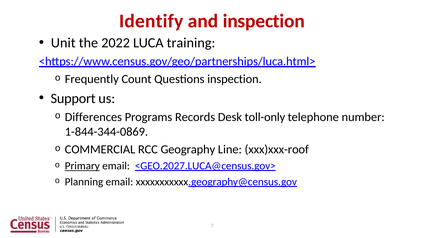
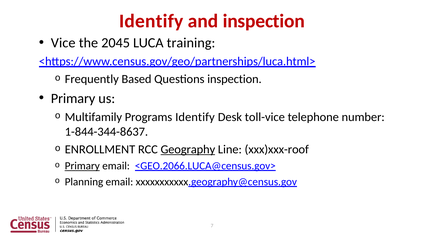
Unit: Unit -> Vice (63, 43)
2022: 2022 -> 2045 (116, 43)
Count: Count -> Based (137, 79)
Support: Support -> Primary (73, 99)
Differences: Differences -> Multifamily (93, 117)
Programs Records: Records -> Identify (195, 117)
toll-only: toll-only -> toll-vice (265, 117)
1-844-344-0869: 1-844-344-0869 -> 1-844-344-8637 (106, 132)
COMMERCIAL: COMMERCIAL -> ENROLLMENT (100, 150)
Geography underline: none -> present (188, 150)
<GEO.2027.LUCA@census.gov>: <GEO.2027.LUCA@census.gov> -> <GEO.2066.LUCA@census.gov> (205, 166)
